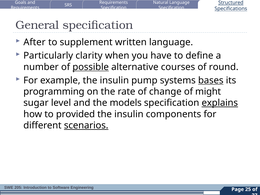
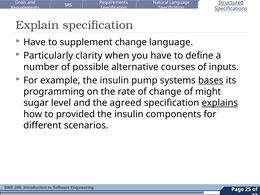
General: General -> Explain (37, 25)
After: After -> Have (35, 42)
supplement written: written -> change (131, 42)
possible underline: present -> none (91, 67)
round: round -> inputs (224, 67)
models: models -> agreed (126, 103)
scenarios underline: present -> none (86, 125)
